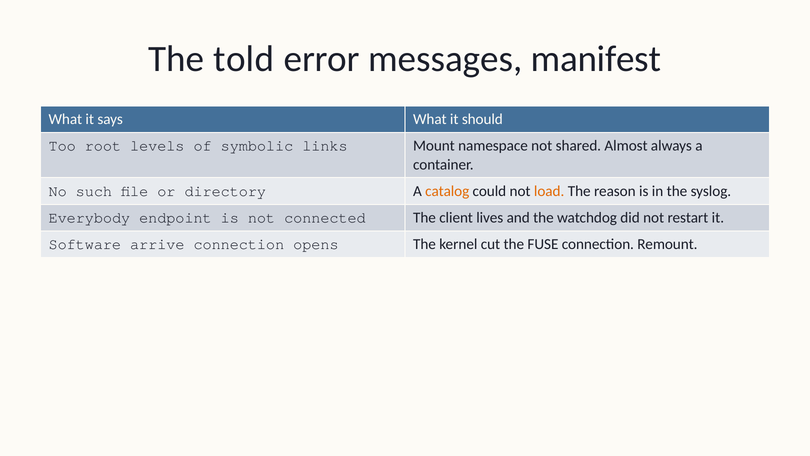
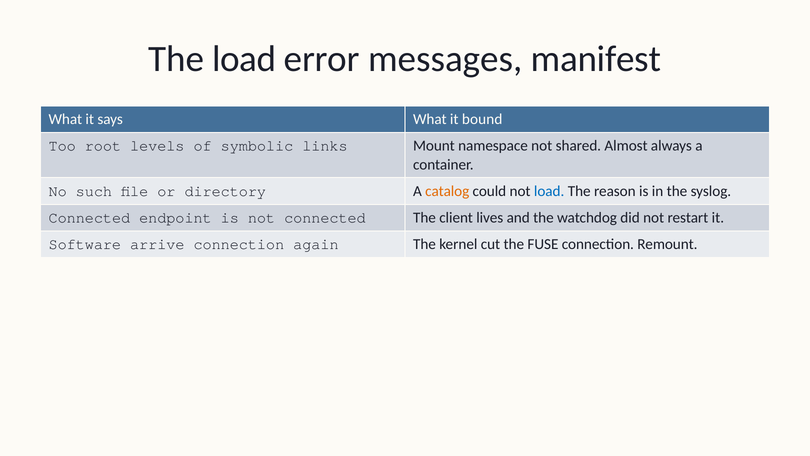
The told: told -> load (244, 59)
should: should -> bound (482, 119)
load colour: orange -> blue (549, 191)
Everybody: Everybody -> Connected (89, 218)
opens: opens -> again (316, 244)
